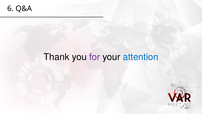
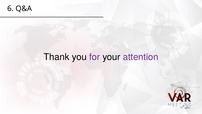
attention colour: blue -> purple (141, 57)
